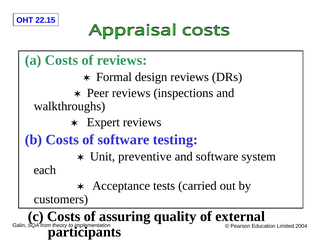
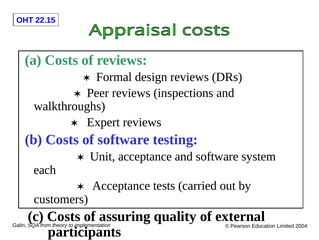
Unit preventive: preventive -> acceptance (145, 156)
